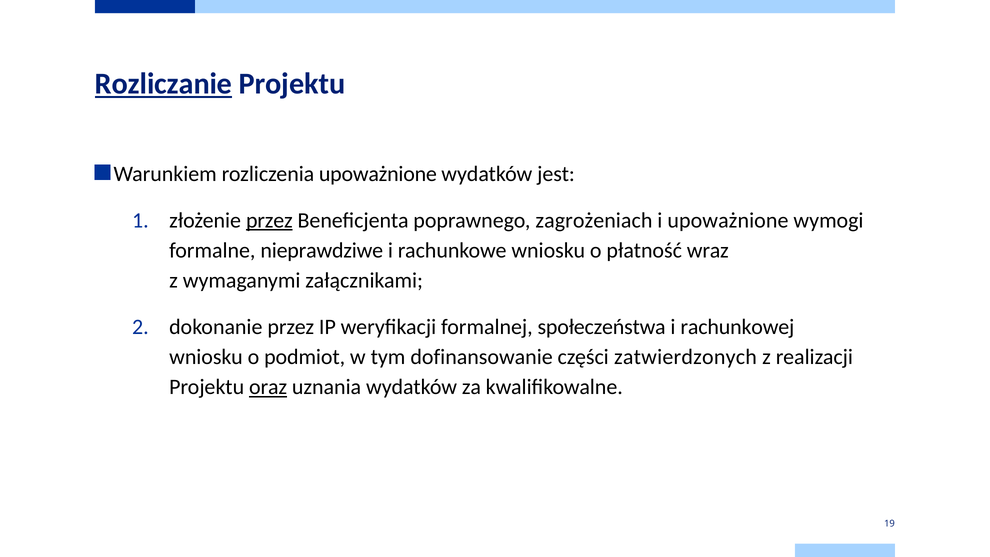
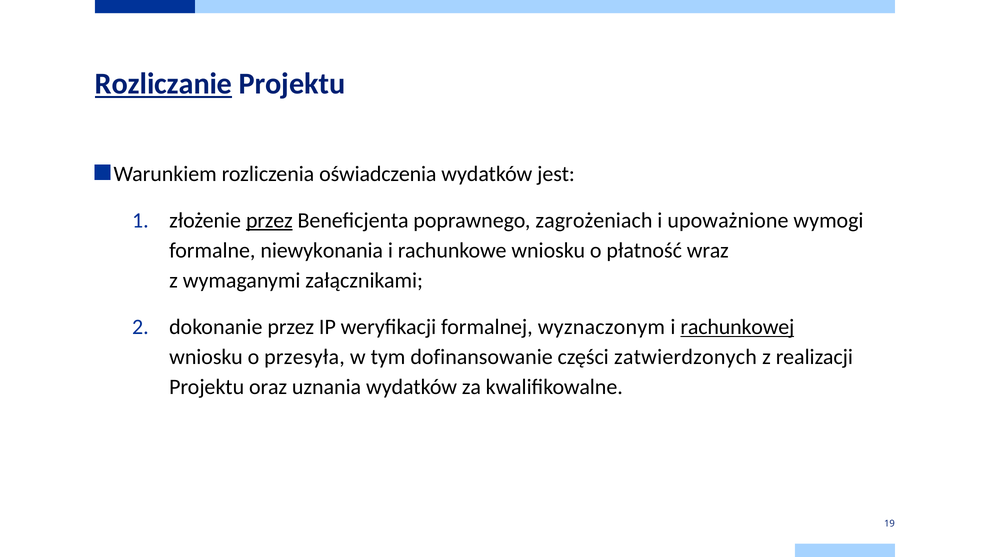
rozliczenia upoważnione: upoważnione -> oświadczenia (378, 174)
nieprawdziwe: nieprawdziwe -> niewykonania (322, 250)
społeczeństwa: społeczeństwa -> wyznaczonym (601, 327)
rachunkowej underline: none -> present (737, 327)
podmiot: podmiot -> przesyła (304, 357)
oraz underline: present -> none (268, 387)
